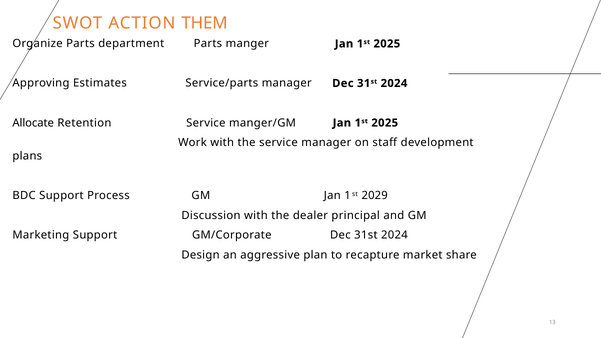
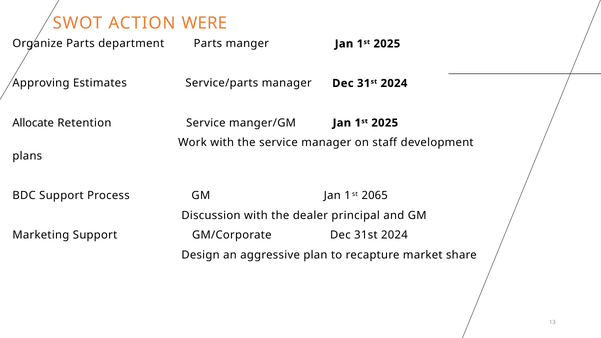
THEM: THEM -> WERE (204, 23)
2029: 2029 -> 2065 (375, 196)
